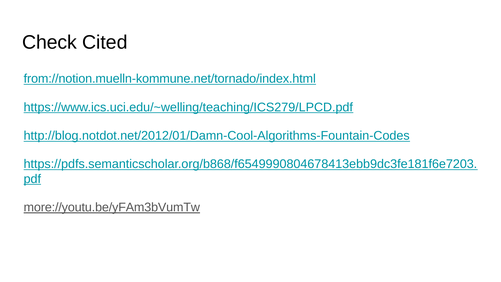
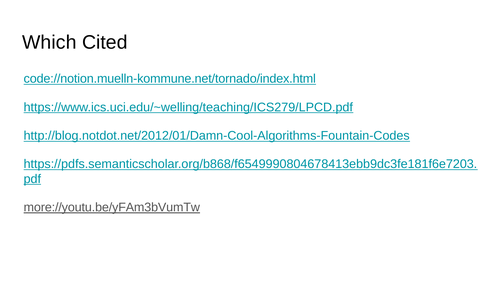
Check: Check -> Which (49, 42)
from://notion.muelln-kommune.net/tornado/index.html: from://notion.muelln-kommune.net/tornado/index.html -> code://notion.muelln-kommune.net/tornado/index.html (170, 79)
